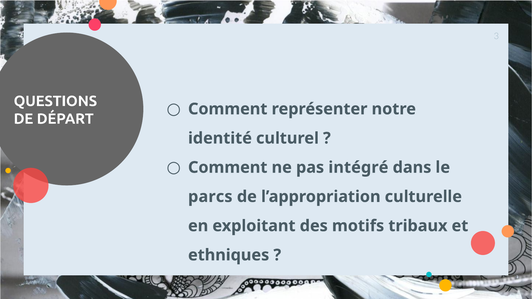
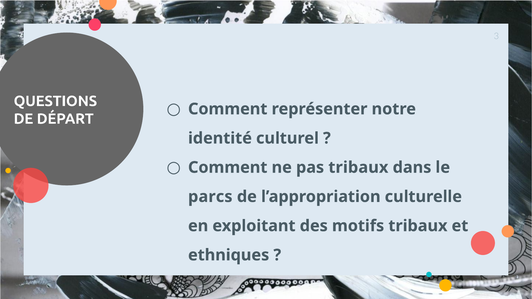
pas intégré: intégré -> tribaux (358, 168)
